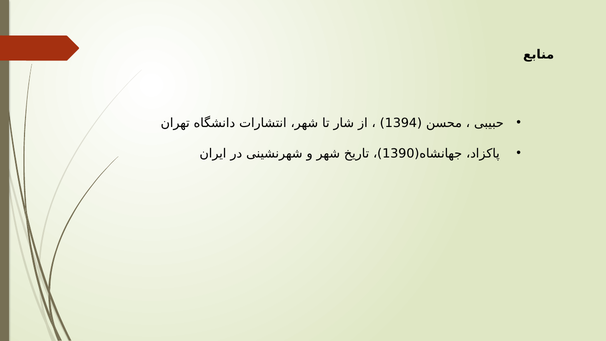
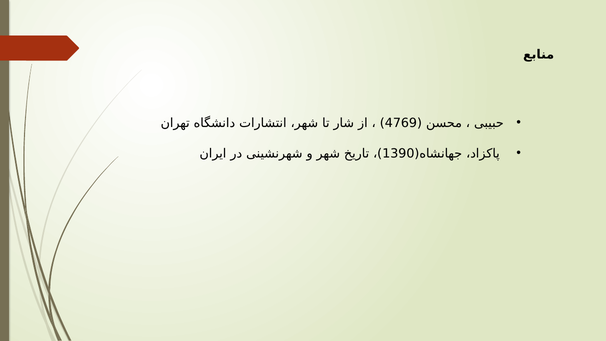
1394: 1394 -> 4769 (401, 123)
